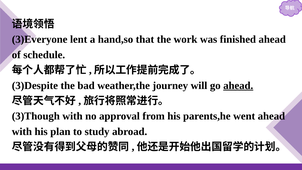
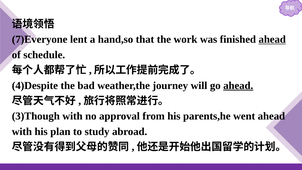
3)Everyone: 3)Everyone -> 7)Everyone (40, 39)
ahead underline: none -> present (272, 39)
3)Despite: 3)Despite -> 4)Despite (35, 85)
